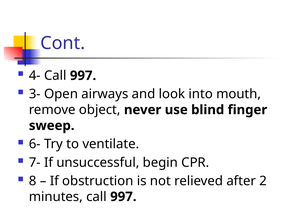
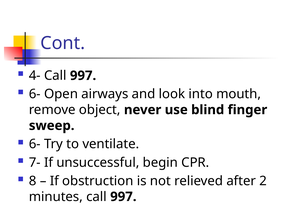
3-: 3- -> 6- (35, 94)
